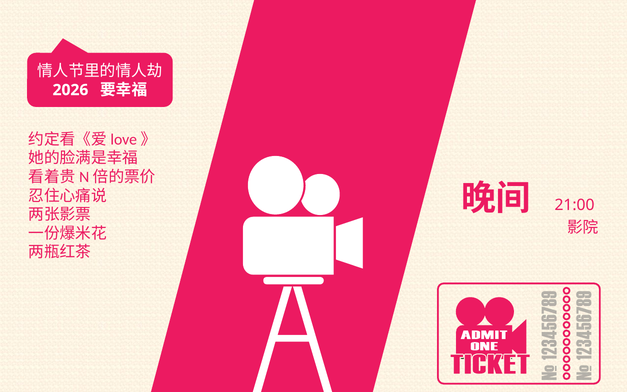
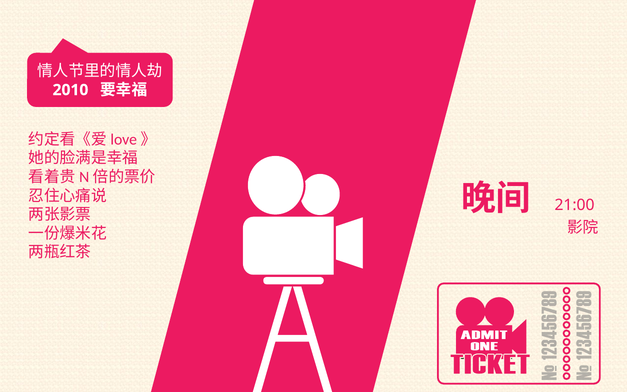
2026: 2026 -> 2010 (70, 90)
